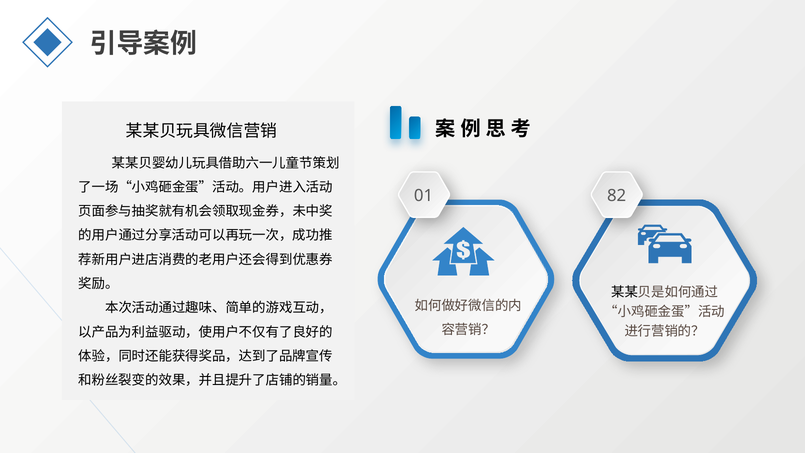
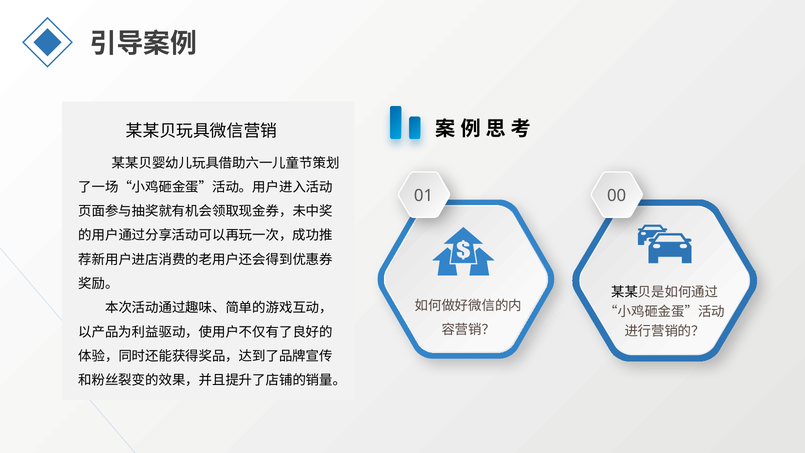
82: 82 -> 00 (617, 196)
